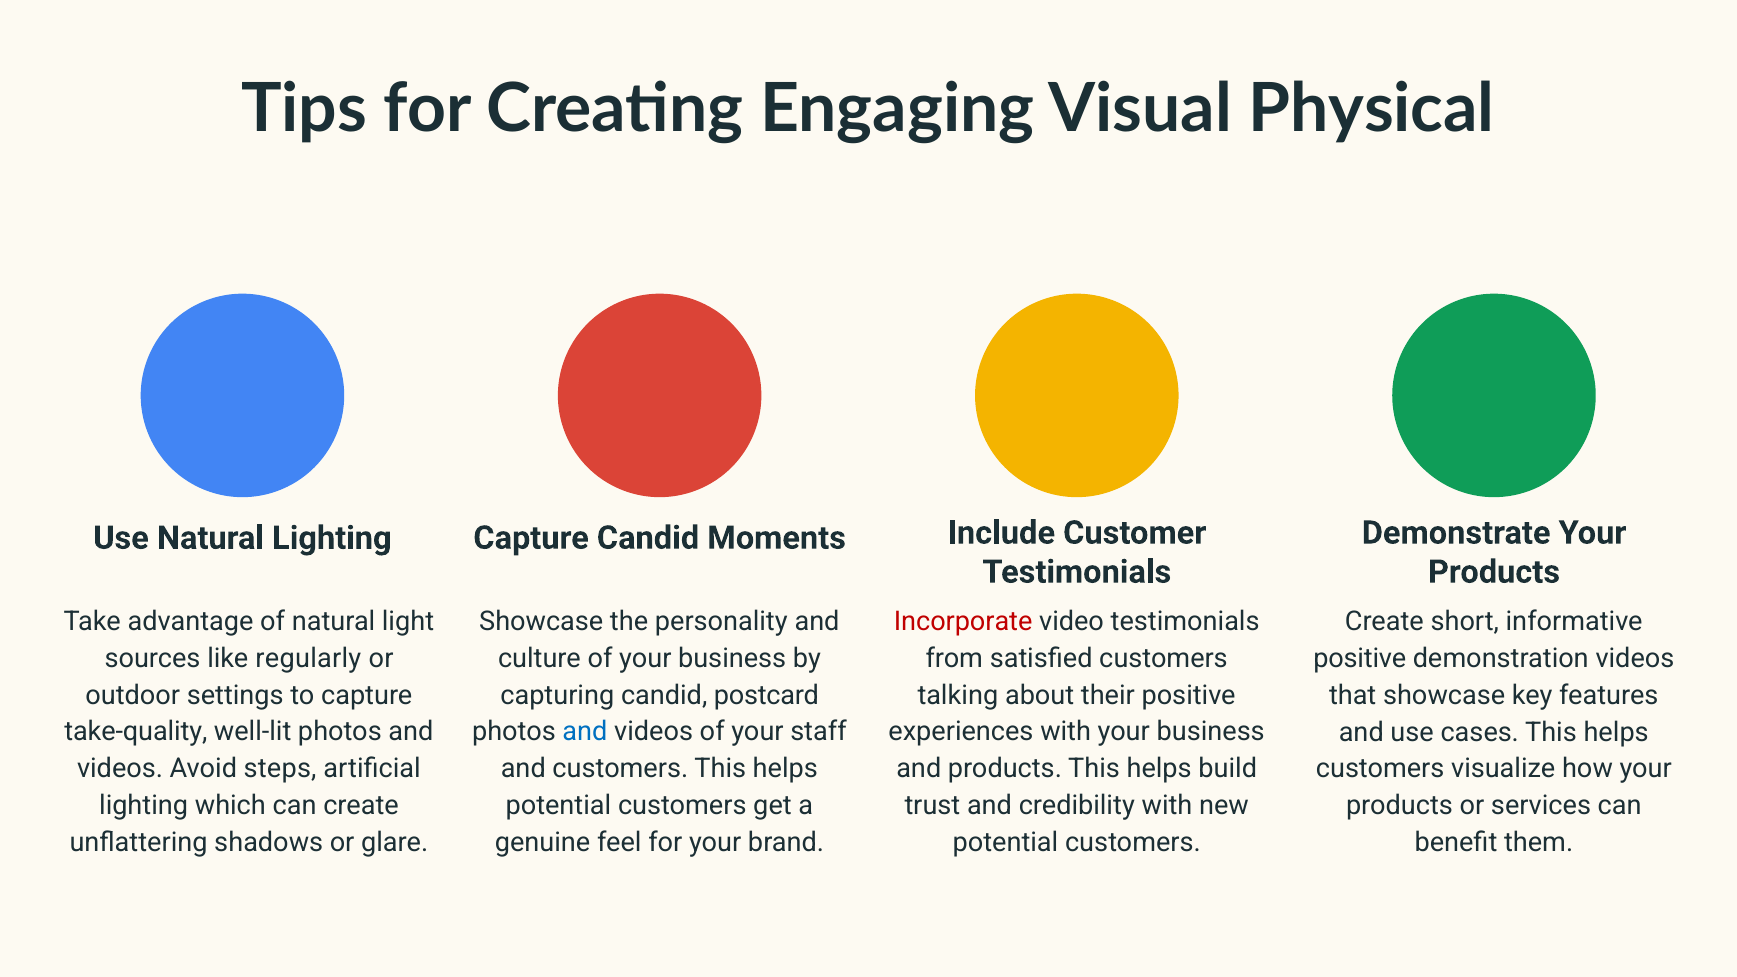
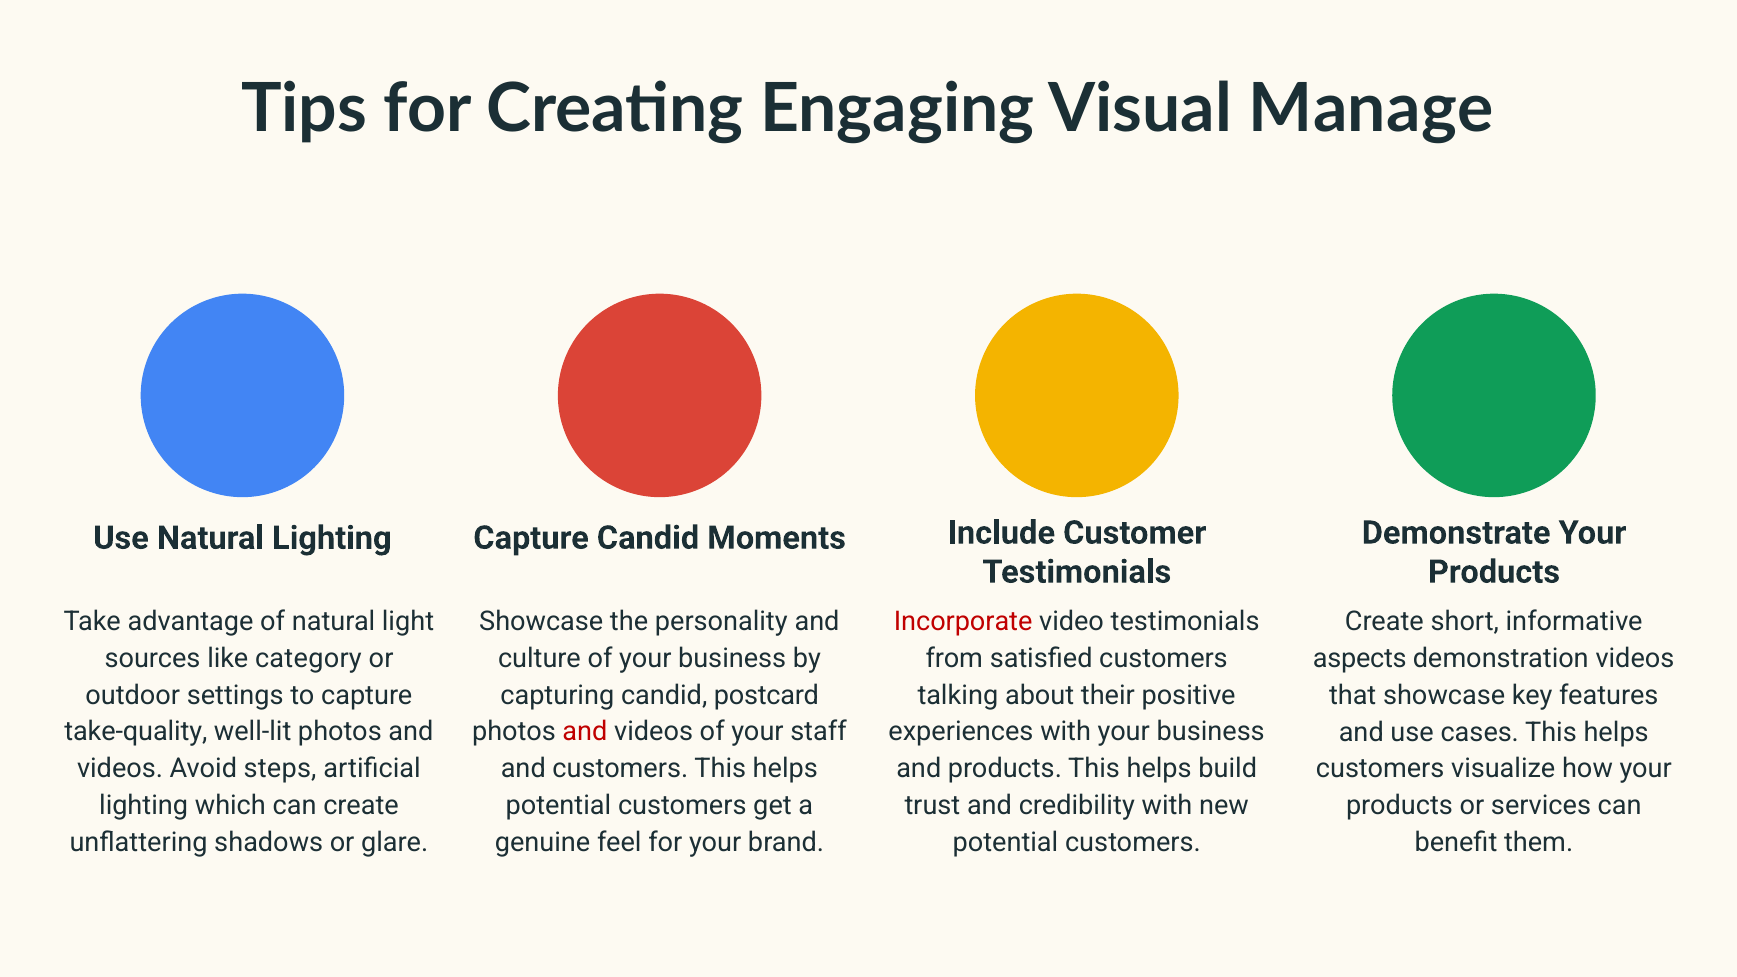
Physical: Physical -> Manage (1371, 110)
regularly: regularly -> category (308, 659)
positive: positive -> aspects (1360, 659)
and colour: blue -> red (585, 732)
